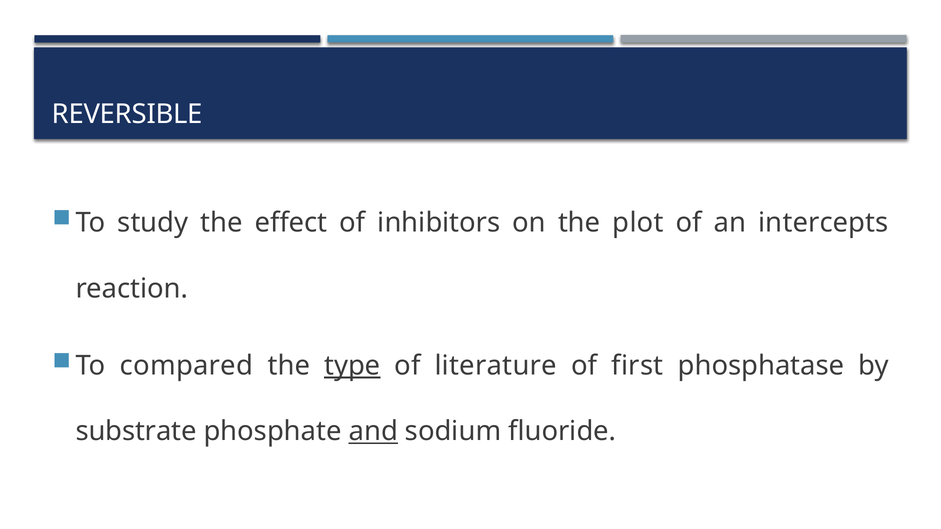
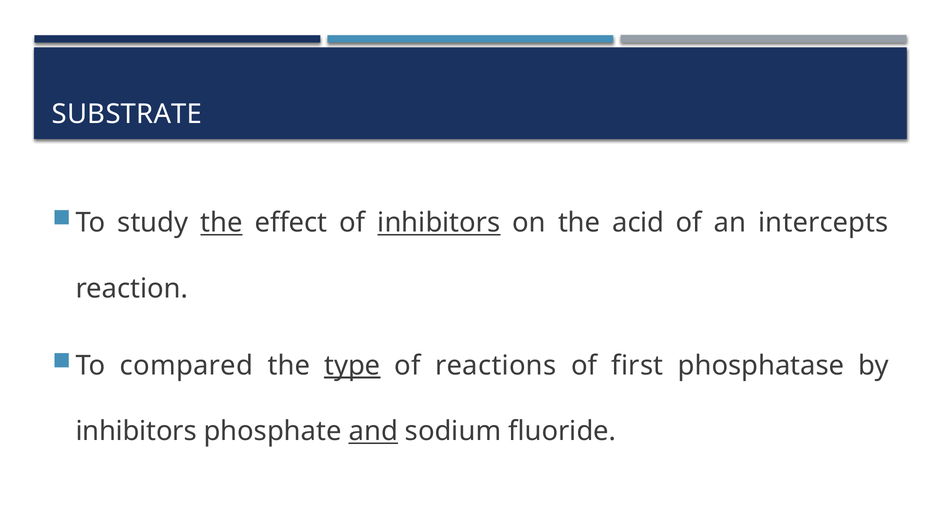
REVERSIBLE: REVERSIBLE -> SUBSTRATE (127, 114)
the underline: none -> present (221, 223)
inhibitors underline: none -> present (439, 223)
plot: plot -> acid (638, 223)
literature: literature -> reactions (496, 366)
substrate: substrate -> inhibitors (136, 432)
